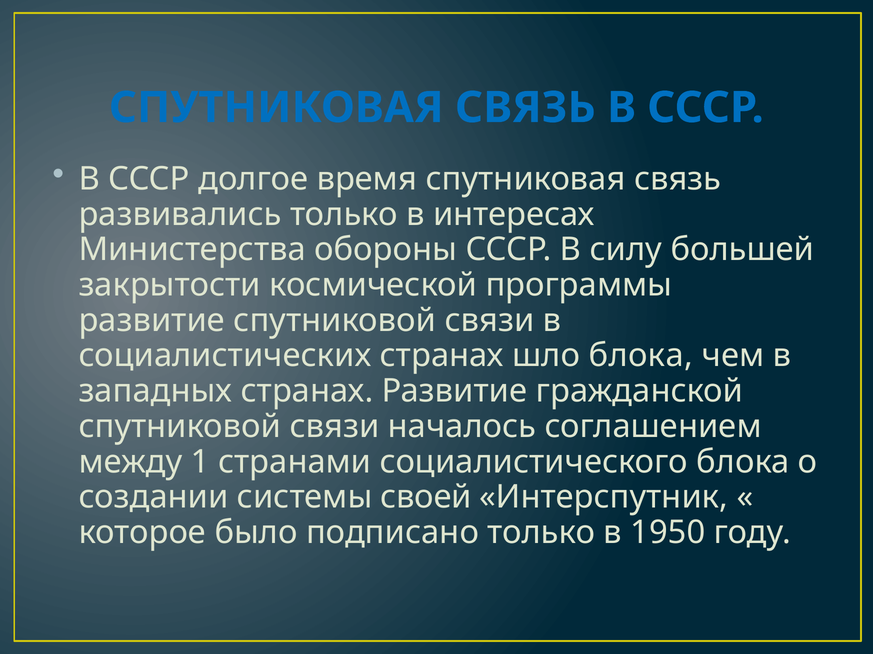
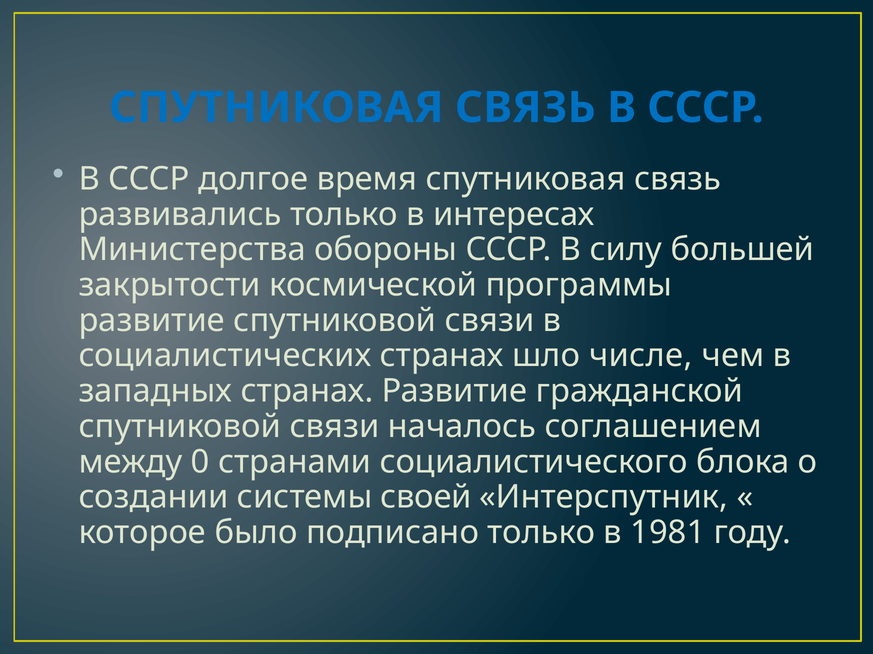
шло блока: блока -> числе (641, 356)
1: 1 -> 0 (200, 462)
1950: 1950 -> 1981 (668, 533)
